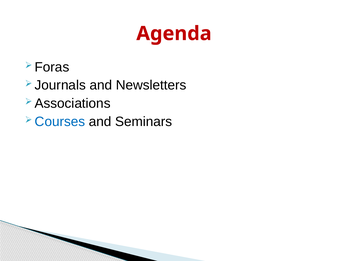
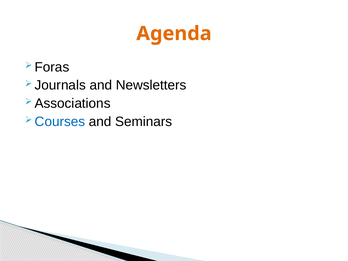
Agenda colour: red -> orange (174, 34)
